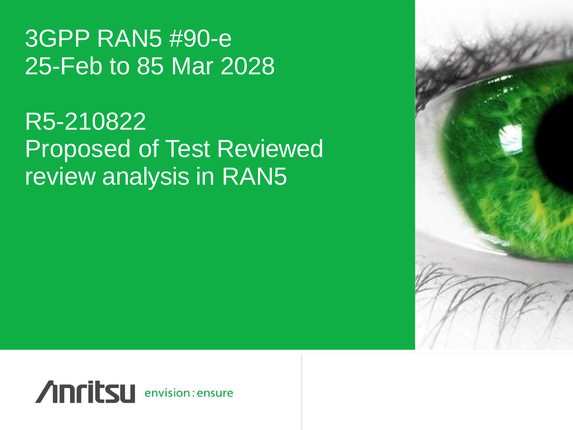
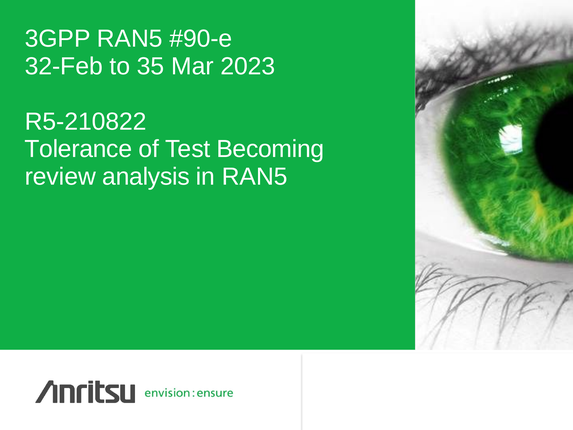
25-Feb: 25-Feb -> 32-Feb (64, 66)
85: 85 -> 35 (151, 66)
2028: 2028 -> 2023 (248, 66)
Proposed: Proposed -> Tolerance (78, 149)
Reviewed: Reviewed -> Becoming (270, 149)
